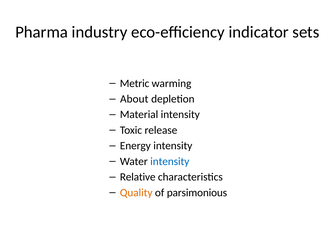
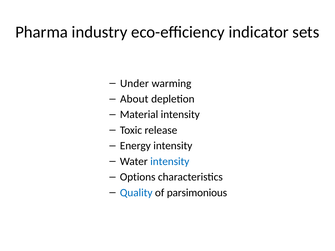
Metric: Metric -> Under (134, 83)
Relative: Relative -> Options (138, 177)
Quality colour: orange -> blue (136, 193)
